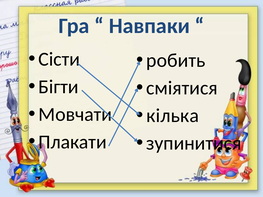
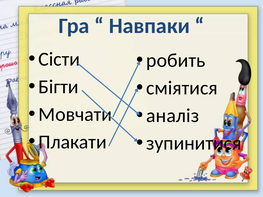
кілька: кілька -> аналіз (173, 116)
